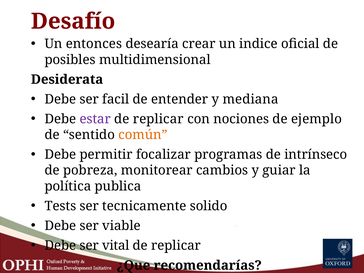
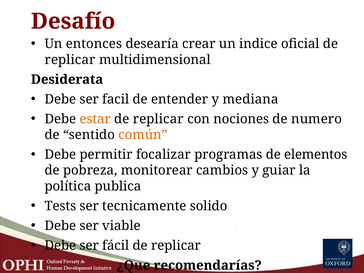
posibles: posibles -> replicar (70, 60)
estar colour: purple -> orange (95, 119)
ejemplo: ejemplo -> numero (317, 119)
intrínseco: intrínseco -> elementos (316, 155)
vital: vital -> fácil (116, 246)
